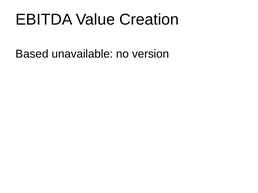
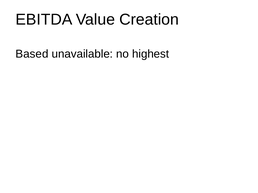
version: version -> highest (151, 54)
